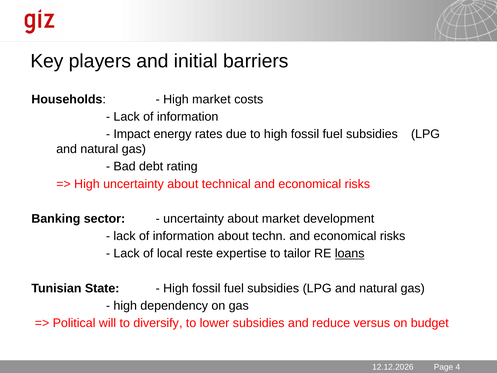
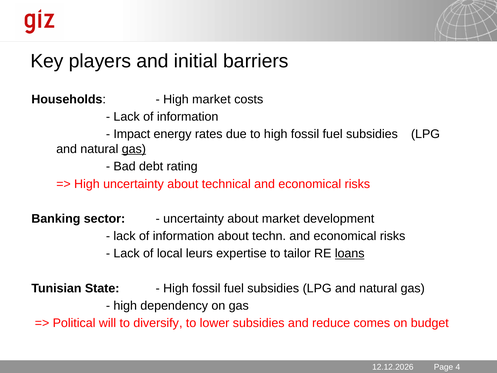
gas underline: none -> present (134, 149)
reste: reste -> leurs (199, 253)
versus: versus -> comes (372, 323)
